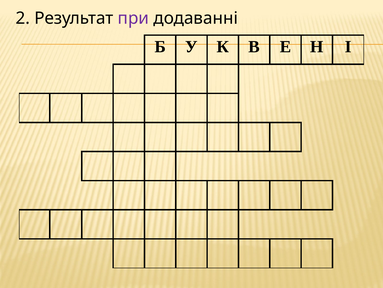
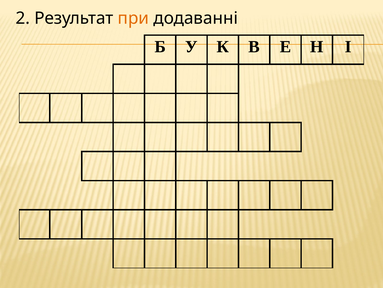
при colour: purple -> orange (133, 18)
